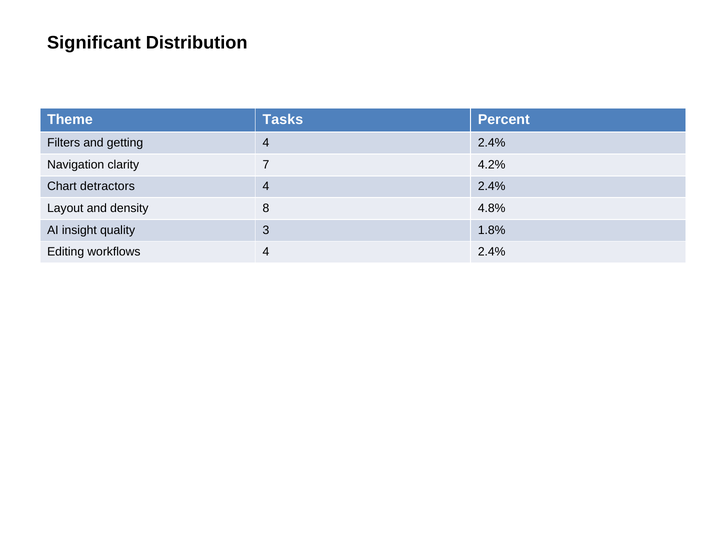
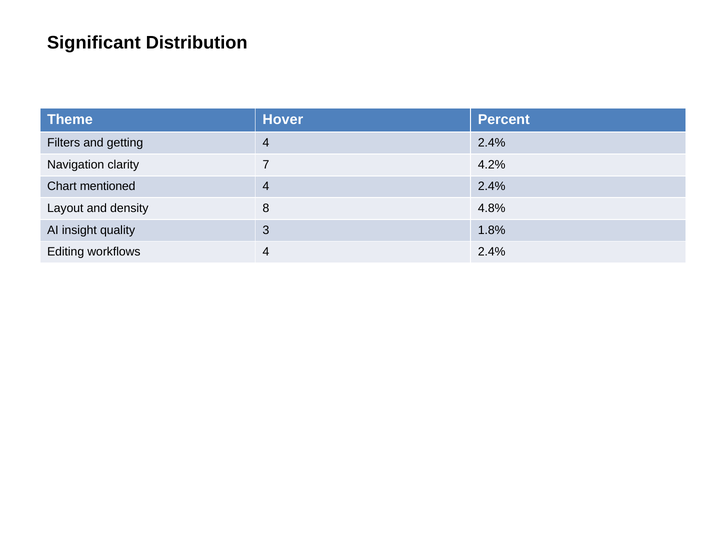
Tasks: Tasks -> Hover (283, 120)
detractors: detractors -> mentioned (108, 186)
